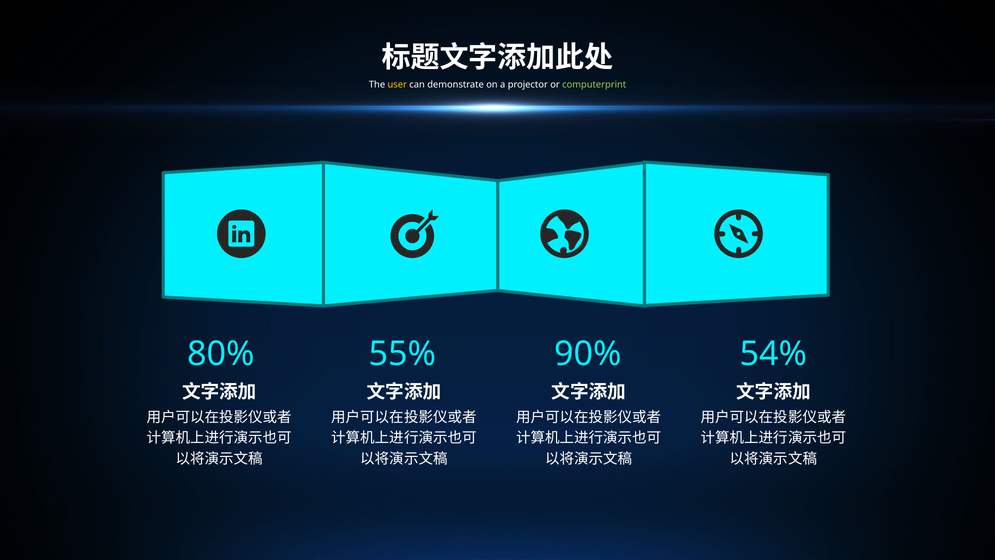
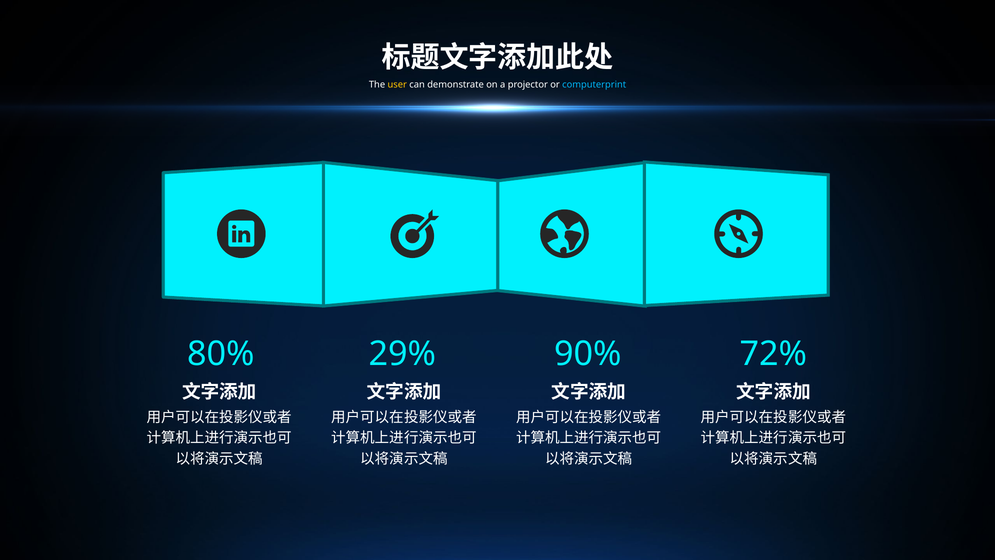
computerprint colour: light green -> light blue (594, 85)
55%: 55% -> 29% (402, 354)
54%: 54% -> 72% (774, 354)
